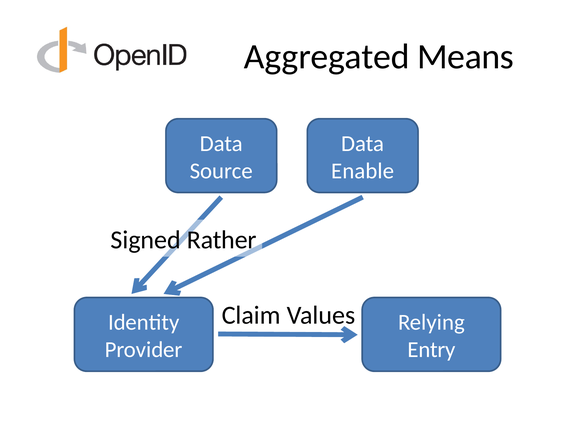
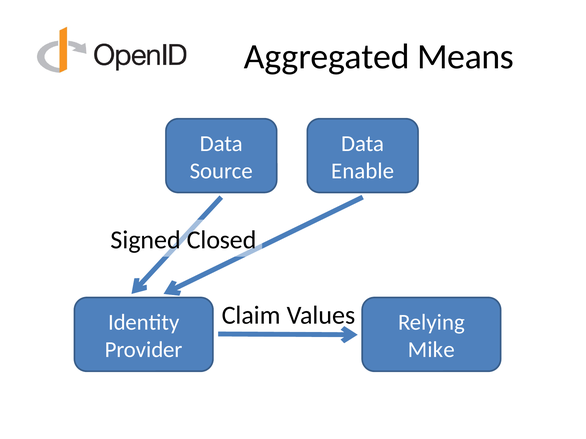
Rather: Rather -> Closed (222, 240)
Entry: Entry -> Mike (431, 350)
